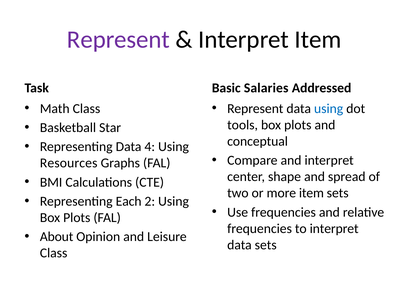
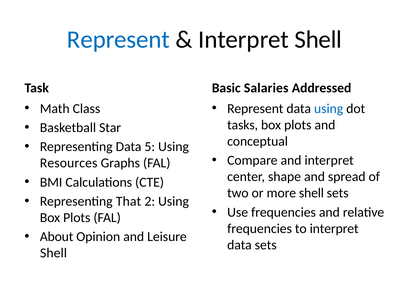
Represent colour: purple -> blue (118, 40)
Interpret Item: Item -> Shell (318, 40)
tools: tools -> tasks (243, 125)
4: 4 -> 5 (150, 147)
more item: item -> shell (311, 193)
Each: Each -> That (129, 201)
Class: Class -> Shell (54, 253)
